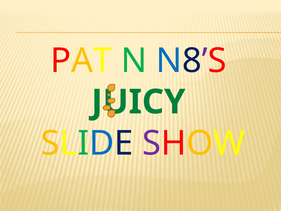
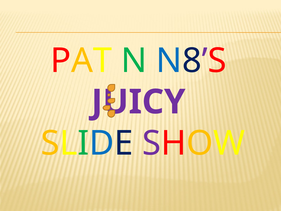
JUICY colour: green -> purple (138, 102)
